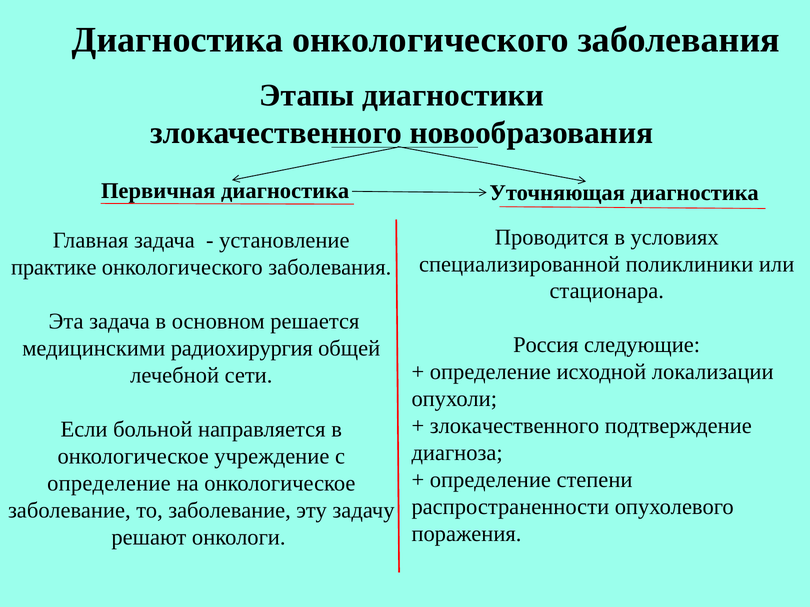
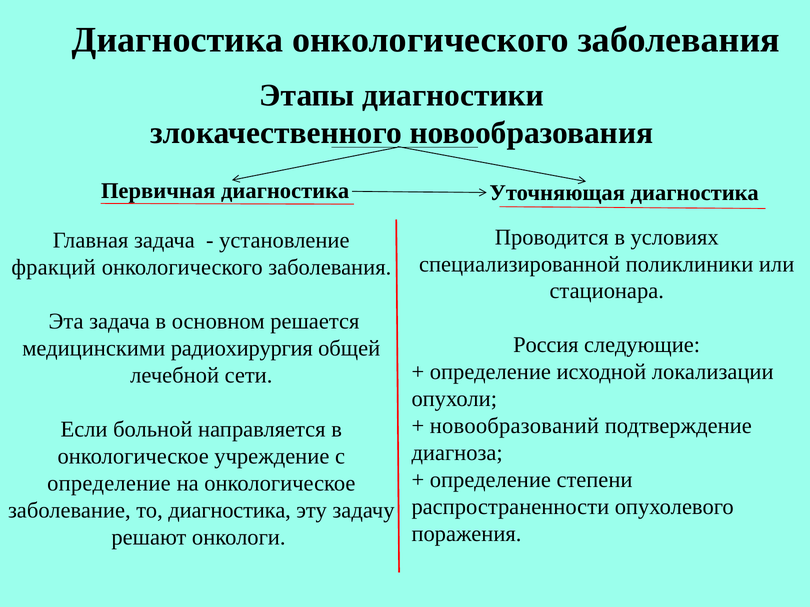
практике: практике -> фракций (54, 268)
злокачественного: злокачественного -> новообразований (514, 426)
то заболевание: заболевание -> диагностика (230, 511)
